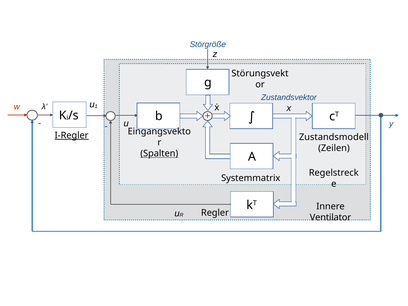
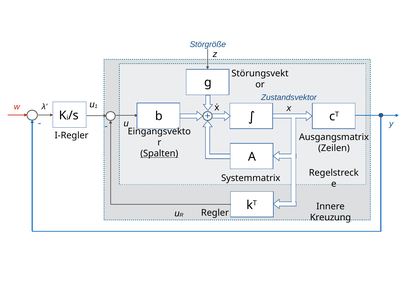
I-Regler underline: present -> none (72, 135)
Zustandsmodell: Zustandsmodell -> Ausgangsmatrix (334, 137)
Ventilator: Ventilator -> Kreuzung (330, 218)
